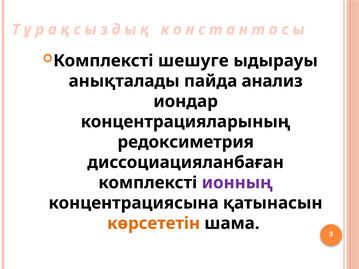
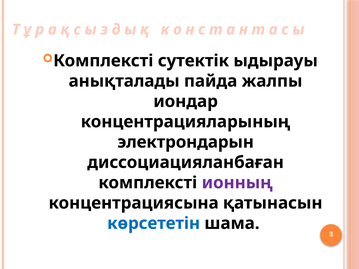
шешуге: шешуге -> сутектік (193, 61)
анализ: анализ -> жалпы (272, 81)
редоксиметрия: редоксиметрия -> электрондарын (186, 142)
көрсететін colour: orange -> blue (154, 224)
